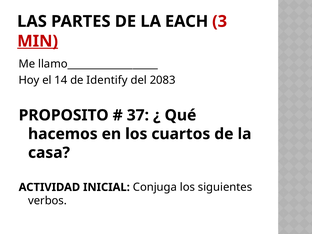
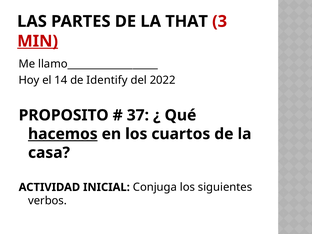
EACH: EACH -> THAT (187, 21)
2083: 2083 -> 2022 (163, 80)
hacemos underline: none -> present (63, 134)
